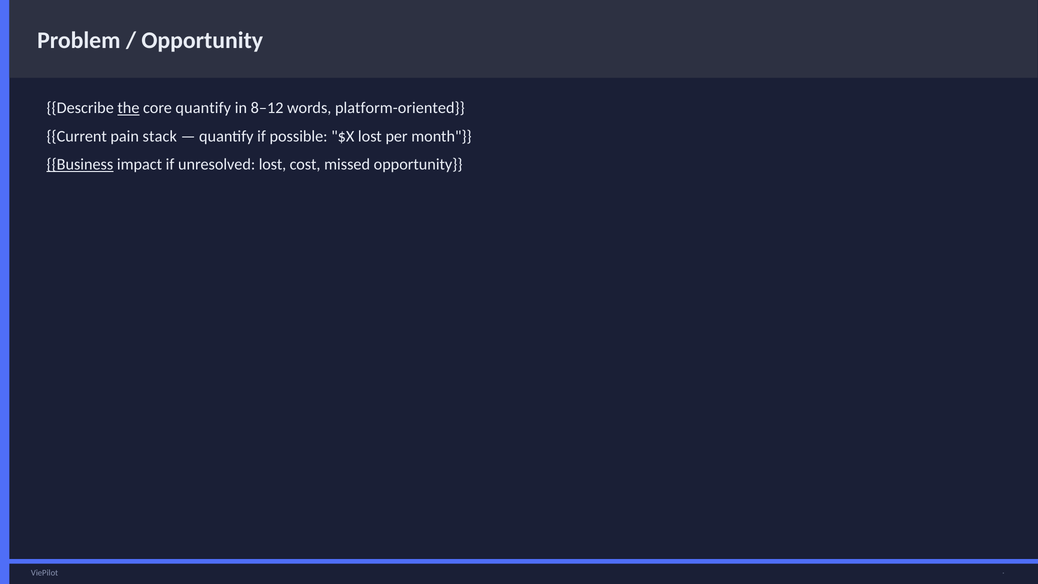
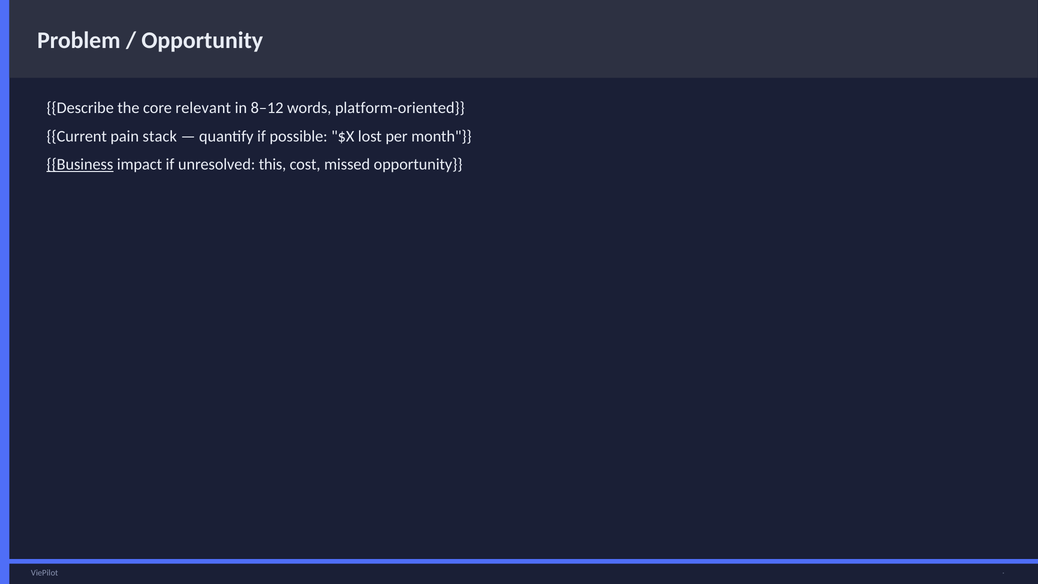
the underline: present -> none (128, 108)
core quantify: quantify -> relevant (203, 108)
unresolved lost: lost -> this (272, 164)
